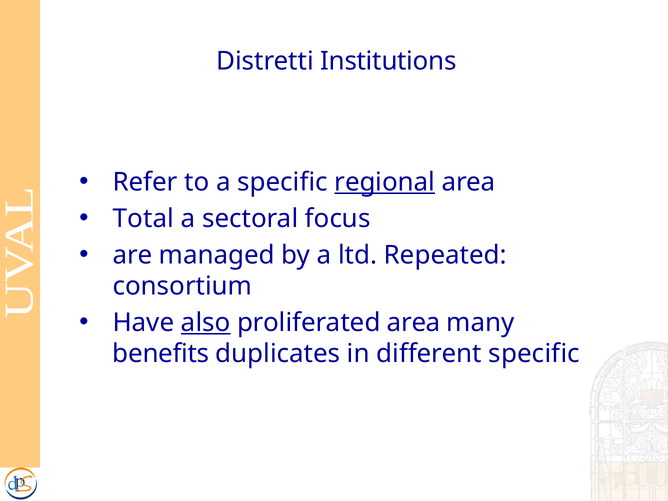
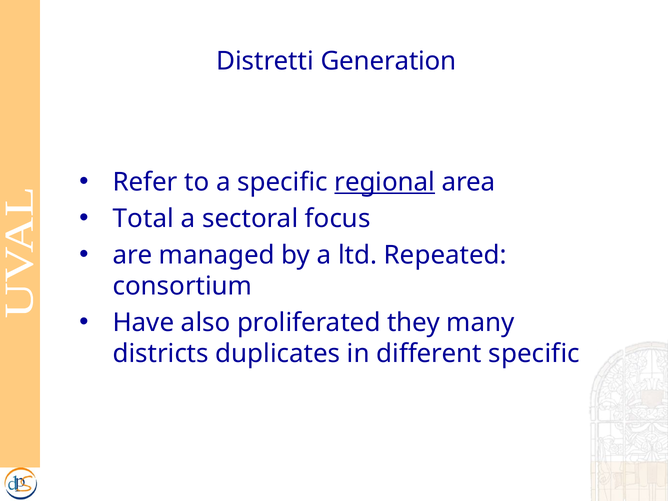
Institutions: Institutions -> Generation (388, 61)
also underline: present -> none (206, 323)
proliferated area: area -> they (414, 323)
benefits: benefits -> districts (161, 354)
